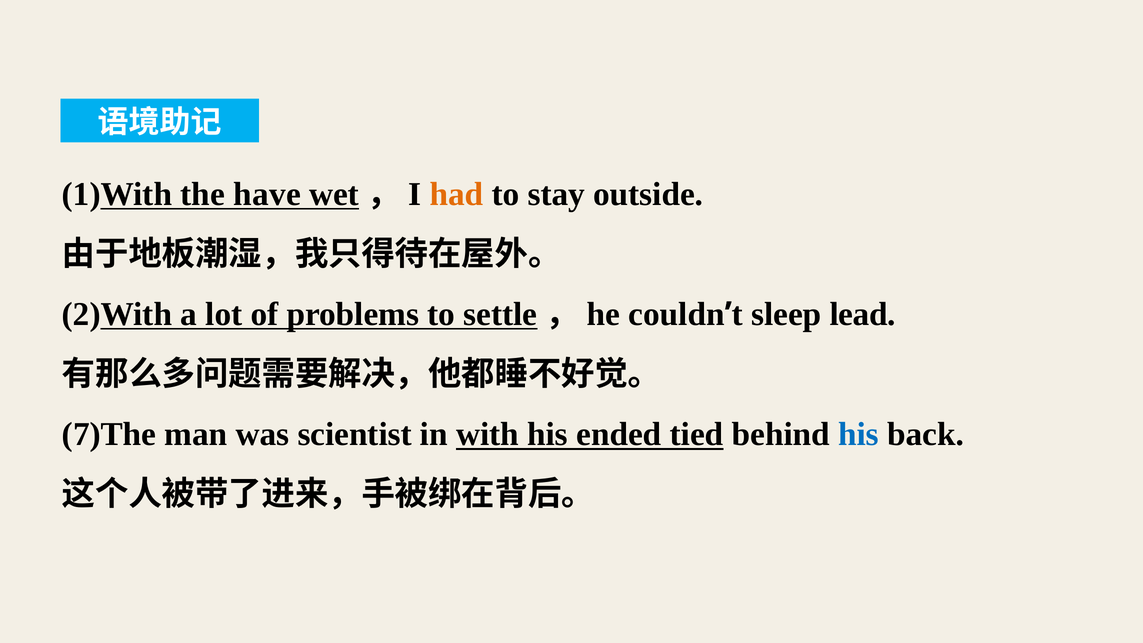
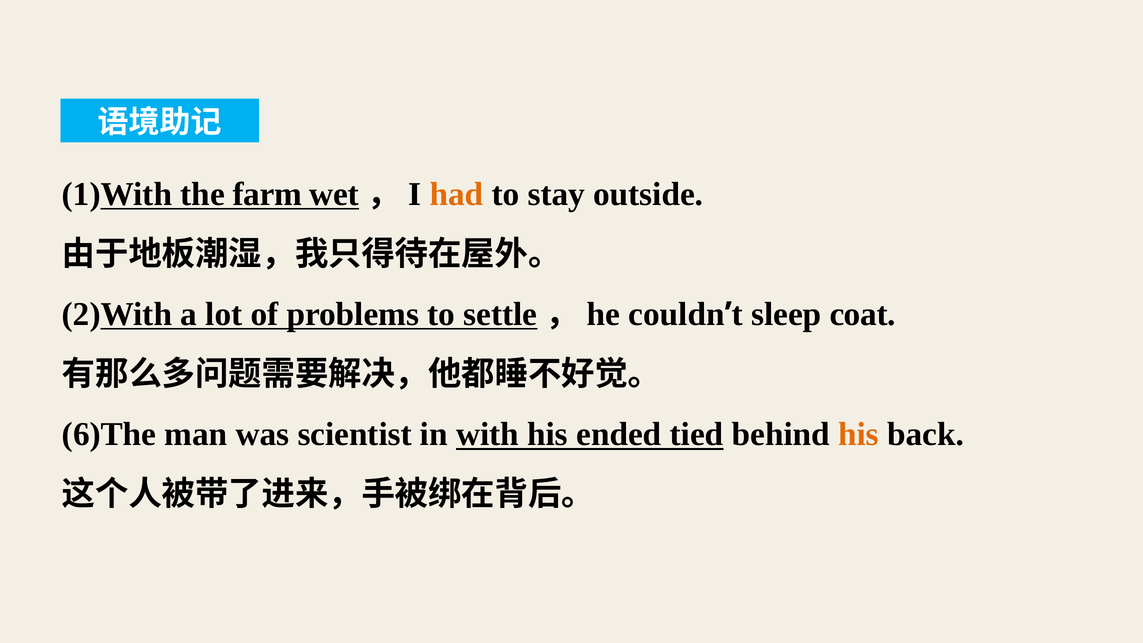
have: have -> farm (267, 194)
lead: lead -> coat (863, 314)
7)The: 7)The -> 6)The (109, 434)
his colour: blue -> orange (858, 434)
